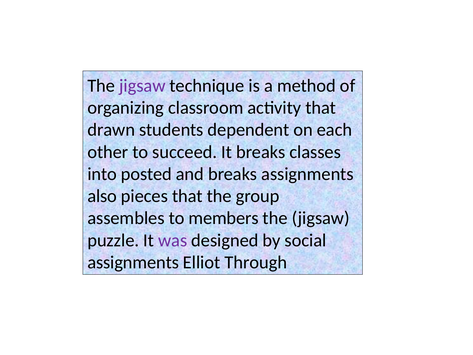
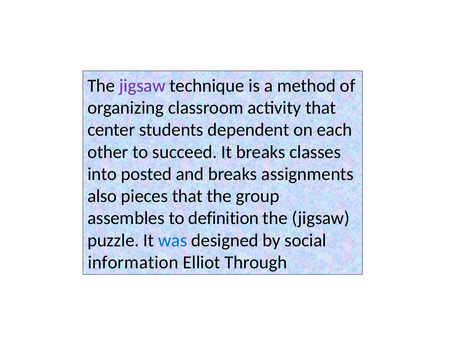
drawn: drawn -> center (111, 130)
members: members -> definition (224, 218)
was colour: purple -> blue (173, 240)
assignments: assignments -> information (133, 262)
